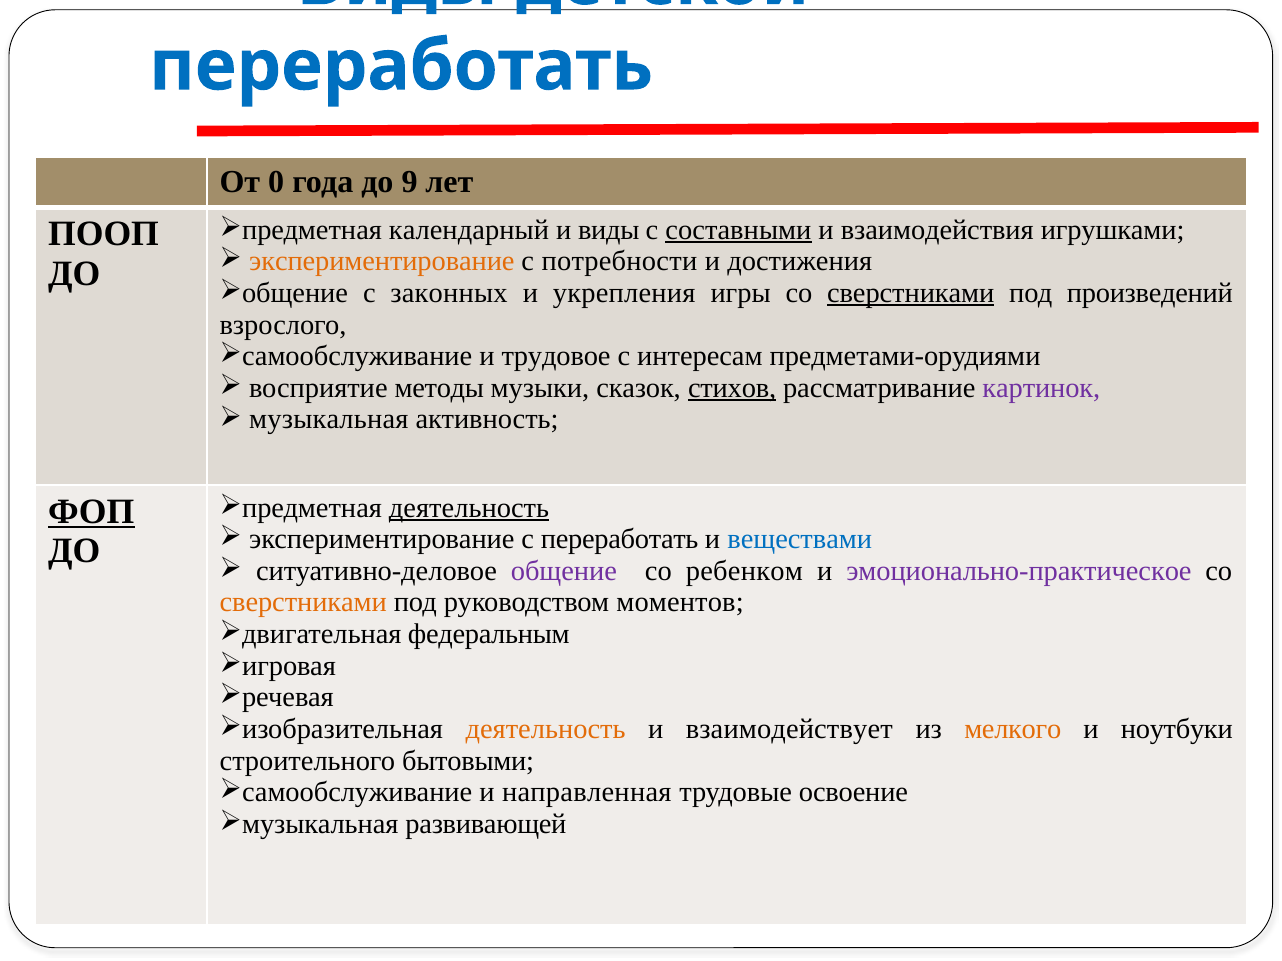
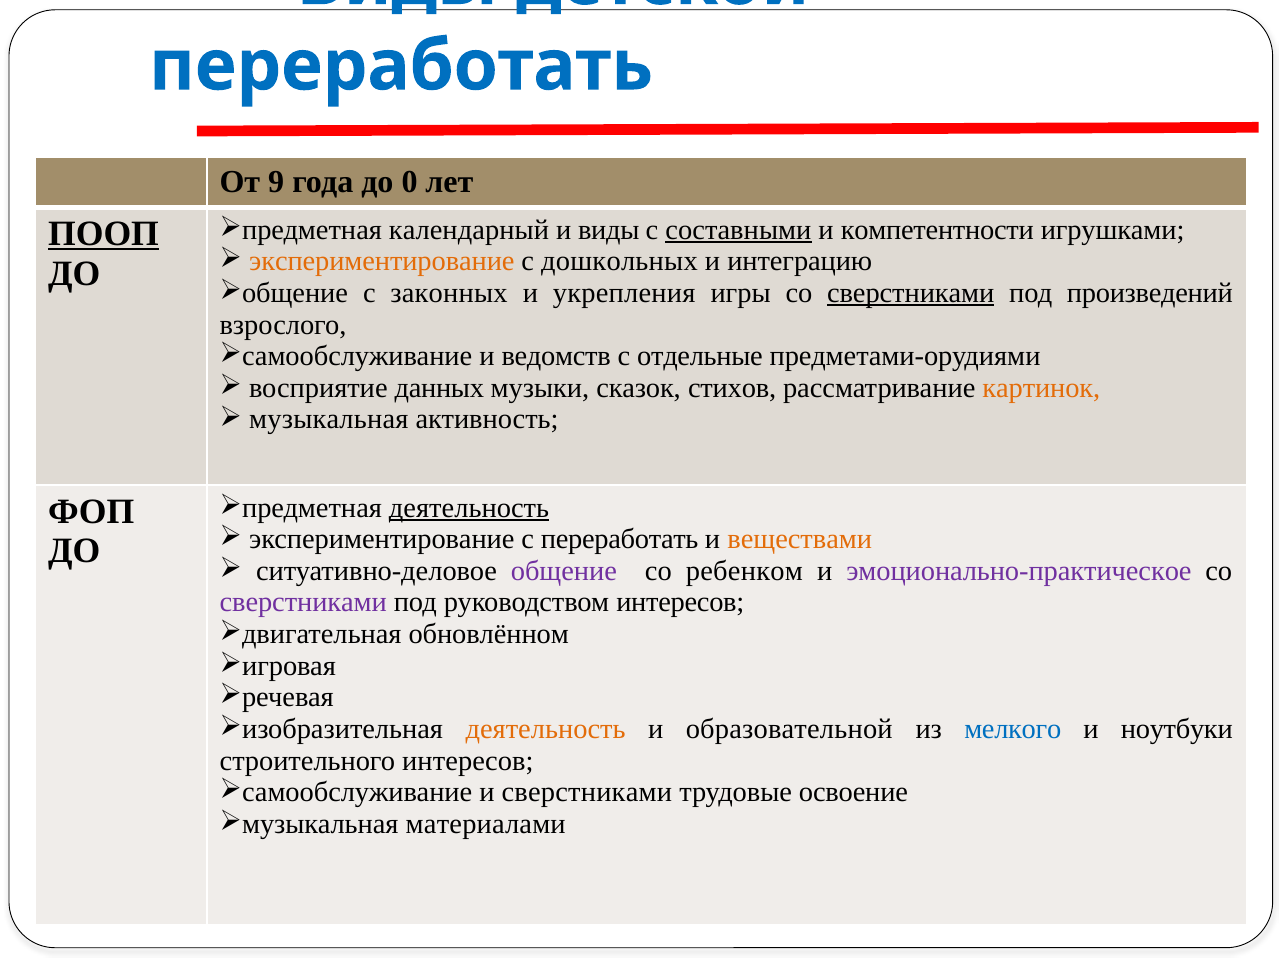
0: 0 -> 9 (276, 182)
9: 9 -> 0 (410, 182)
взаимодействия: взаимодействия -> компетентности (937, 230)
ПООП underline: none -> present (104, 234)
потребности: потребности -> дошкольных (619, 262)
достижения: достижения -> интеграцию (800, 262)
трудовое: трудовое -> ведомств (556, 356)
интересам: интересам -> отдельные (700, 356)
методы: методы -> данных (439, 388)
стихов underline: present -> none (732, 388)
картинок colour: purple -> orange (1041, 388)
ФОП underline: present -> none (91, 512)
веществами colour: blue -> orange (800, 540)
сверстниками colour: orange -> purple (303, 603)
руководством моментов: моментов -> интересов (680, 603)
федеральным: федеральным -> обновлённом (489, 634)
взаимодействует: взаимодействует -> образовательной (789, 729)
мелкого colour: orange -> blue (1013, 729)
строительного бытовыми: бытовыми -> интересов (468, 761)
и направленная: направленная -> сверстниками (587, 793)
развивающей: развивающей -> материалами (486, 824)
